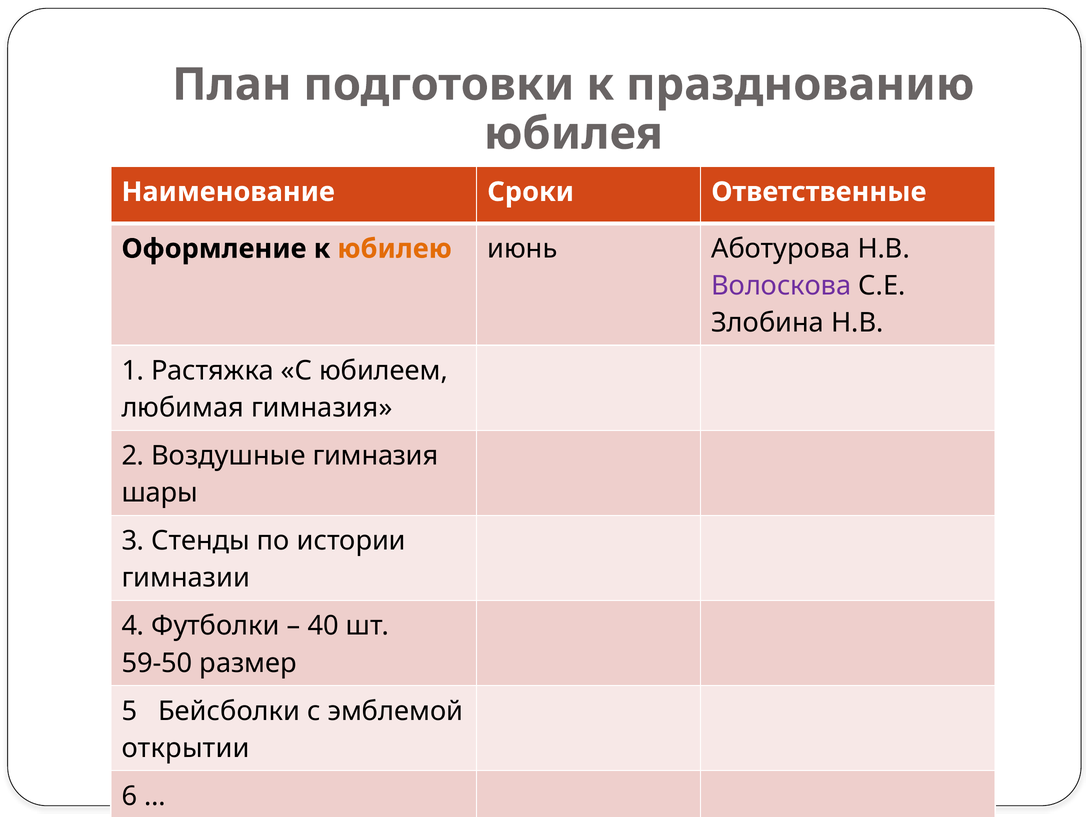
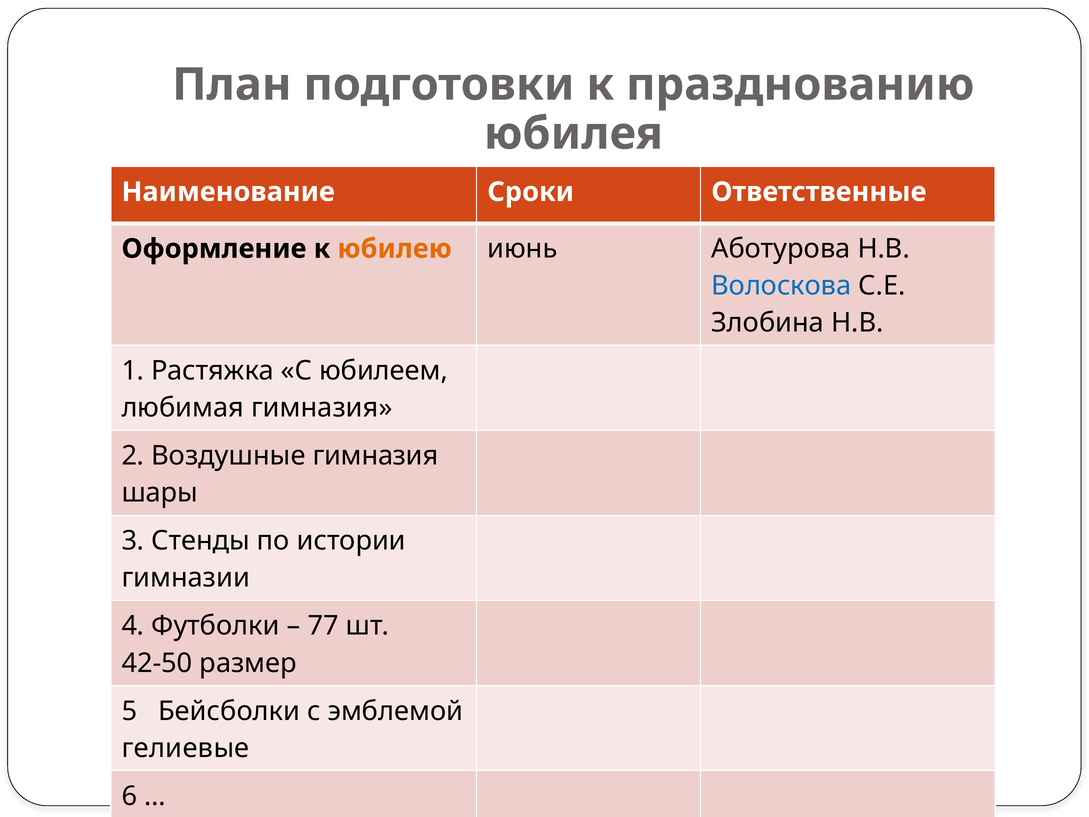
Волоскова colour: purple -> blue (781, 286)
40: 40 -> 77 (323, 626)
59-50: 59-50 -> 42-50 (157, 663)
открытии: открытии -> гелиевые (186, 748)
